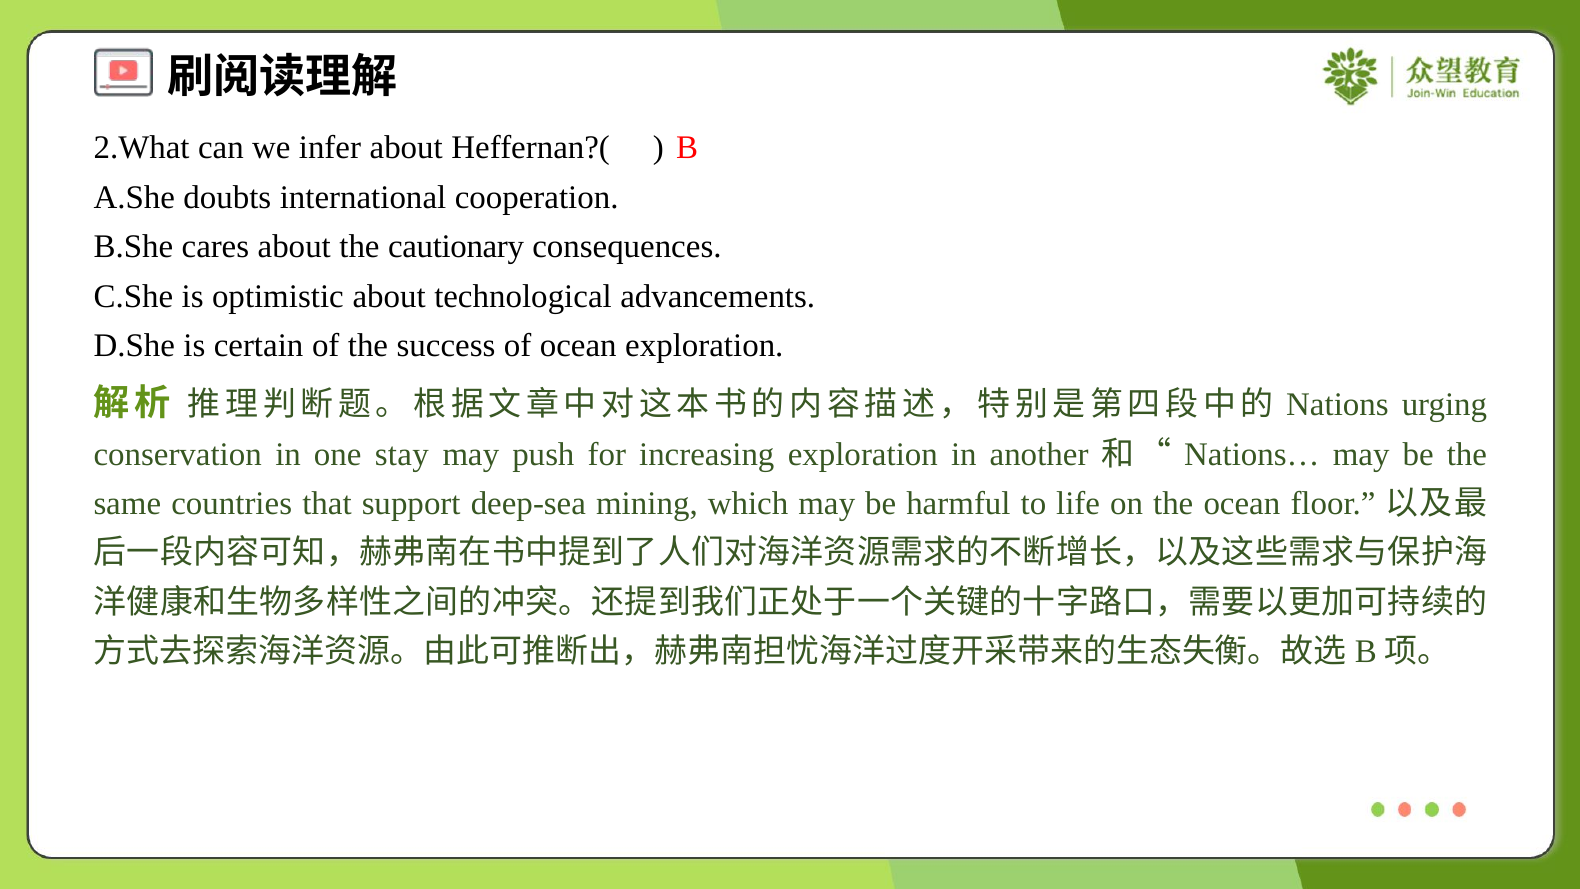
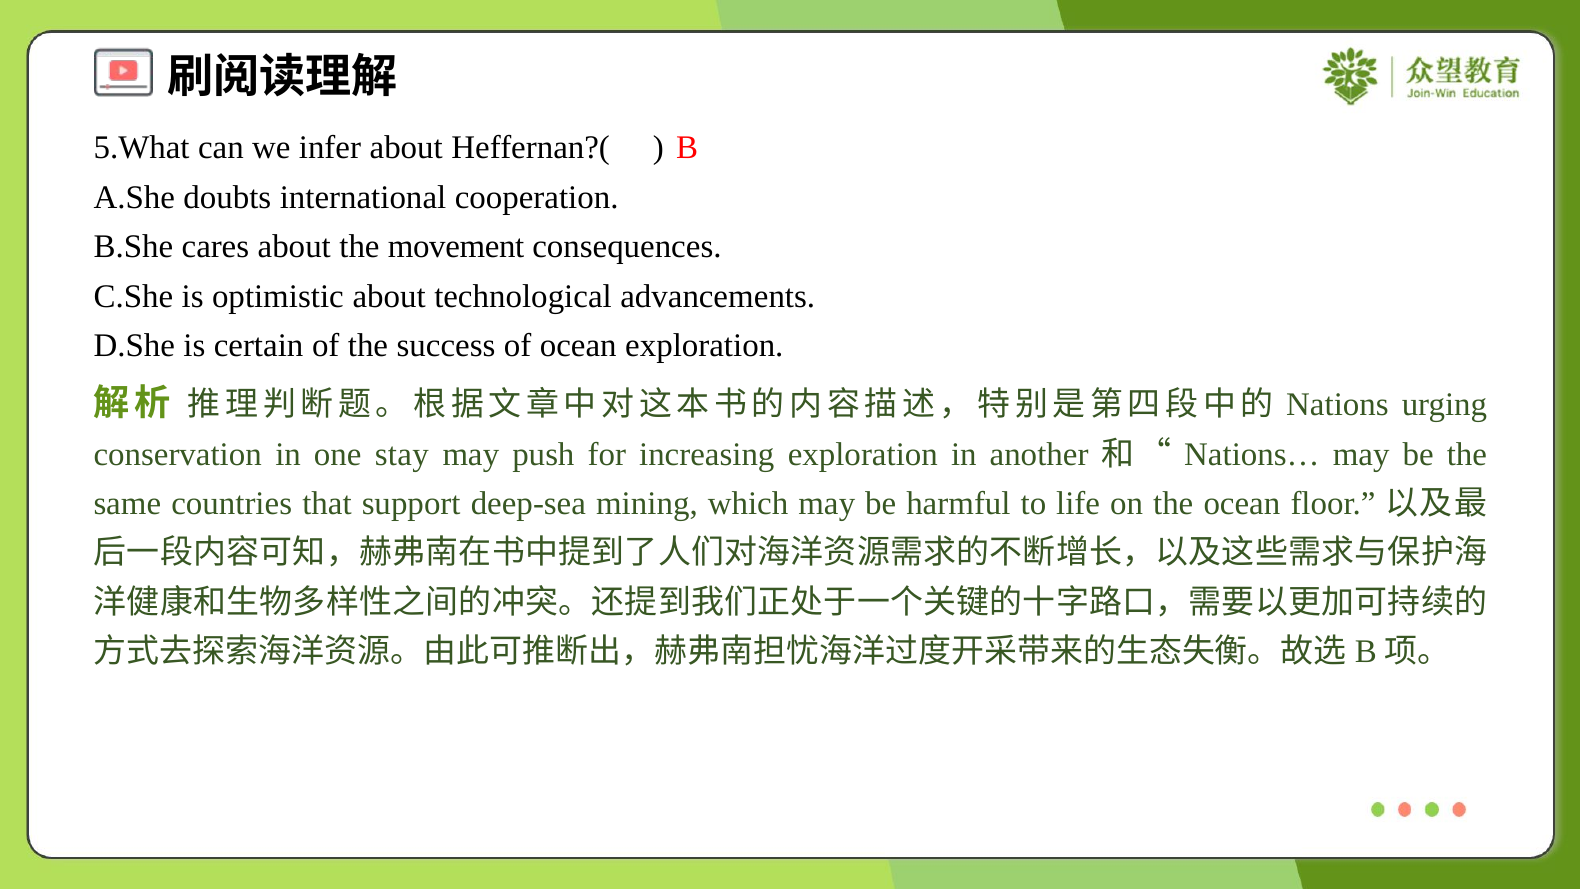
2.What: 2.What -> 5.What (142, 148)
cautionary: cautionary -> movement (456, 247)
